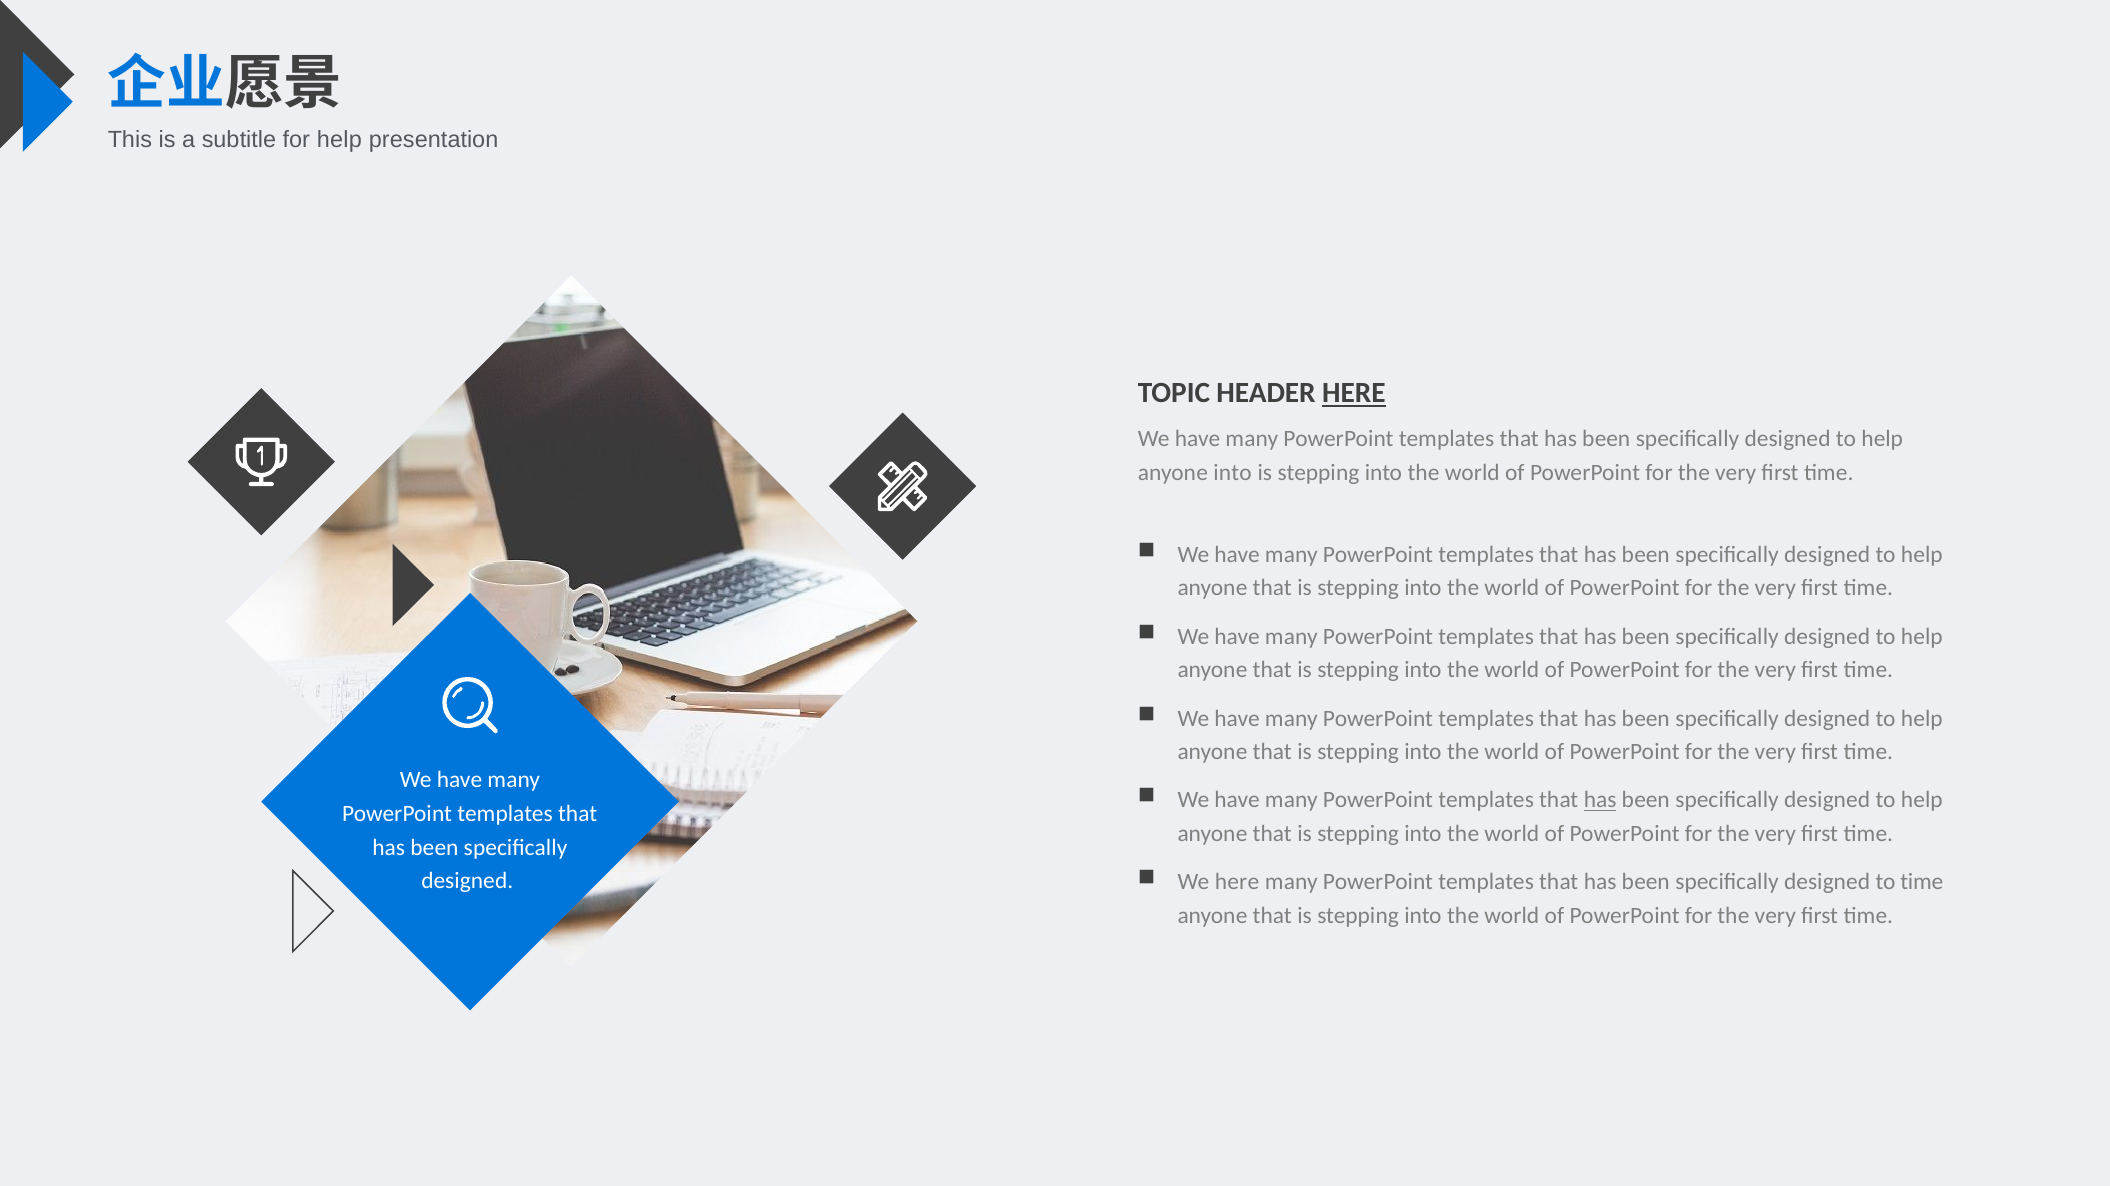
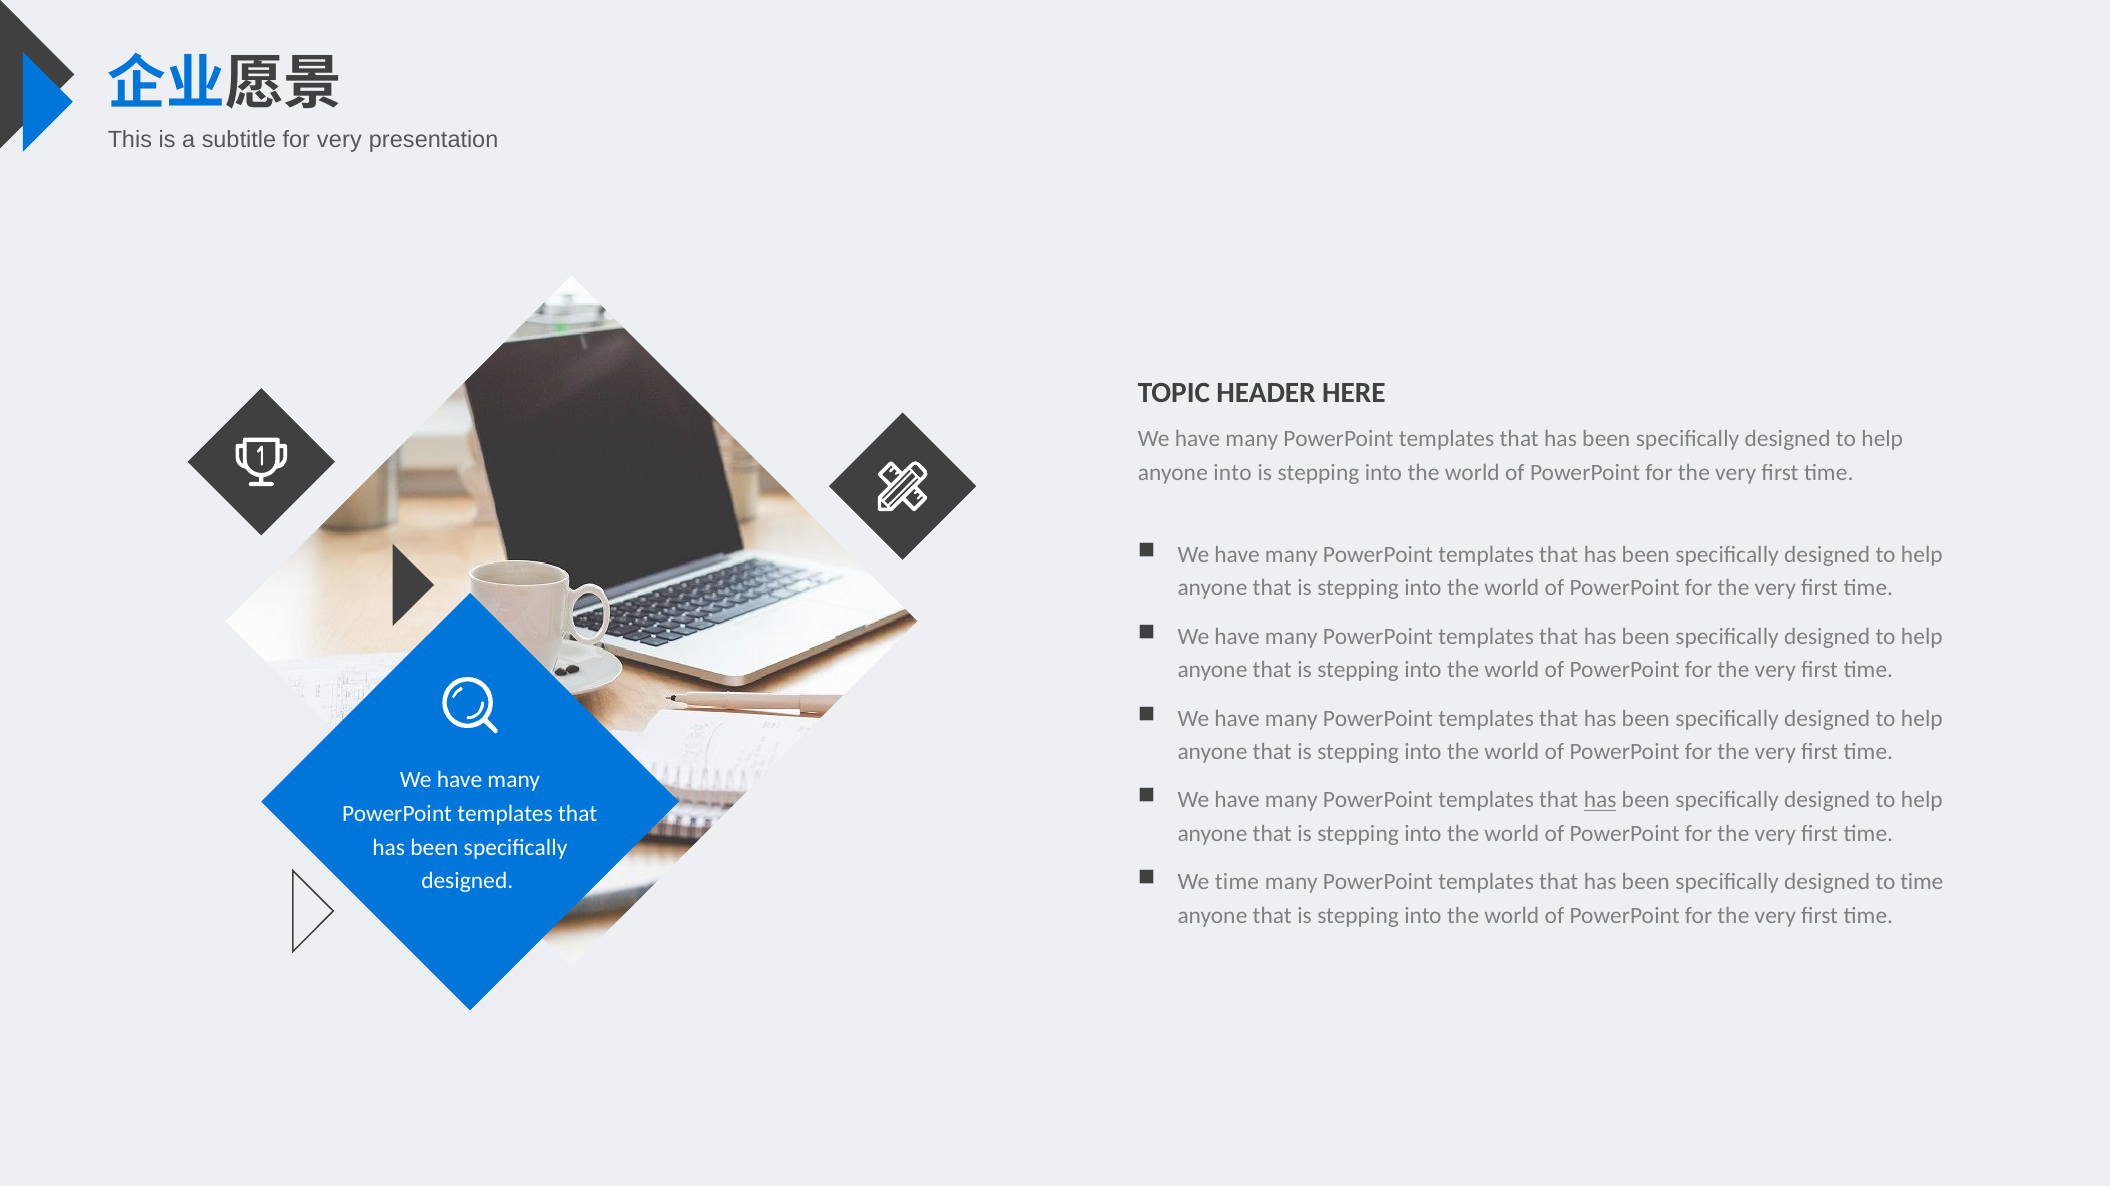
for help: help -> very (339, 140)
HERE underline: present -> none (1354, 393)
We here: here -> time (1237, 882)
